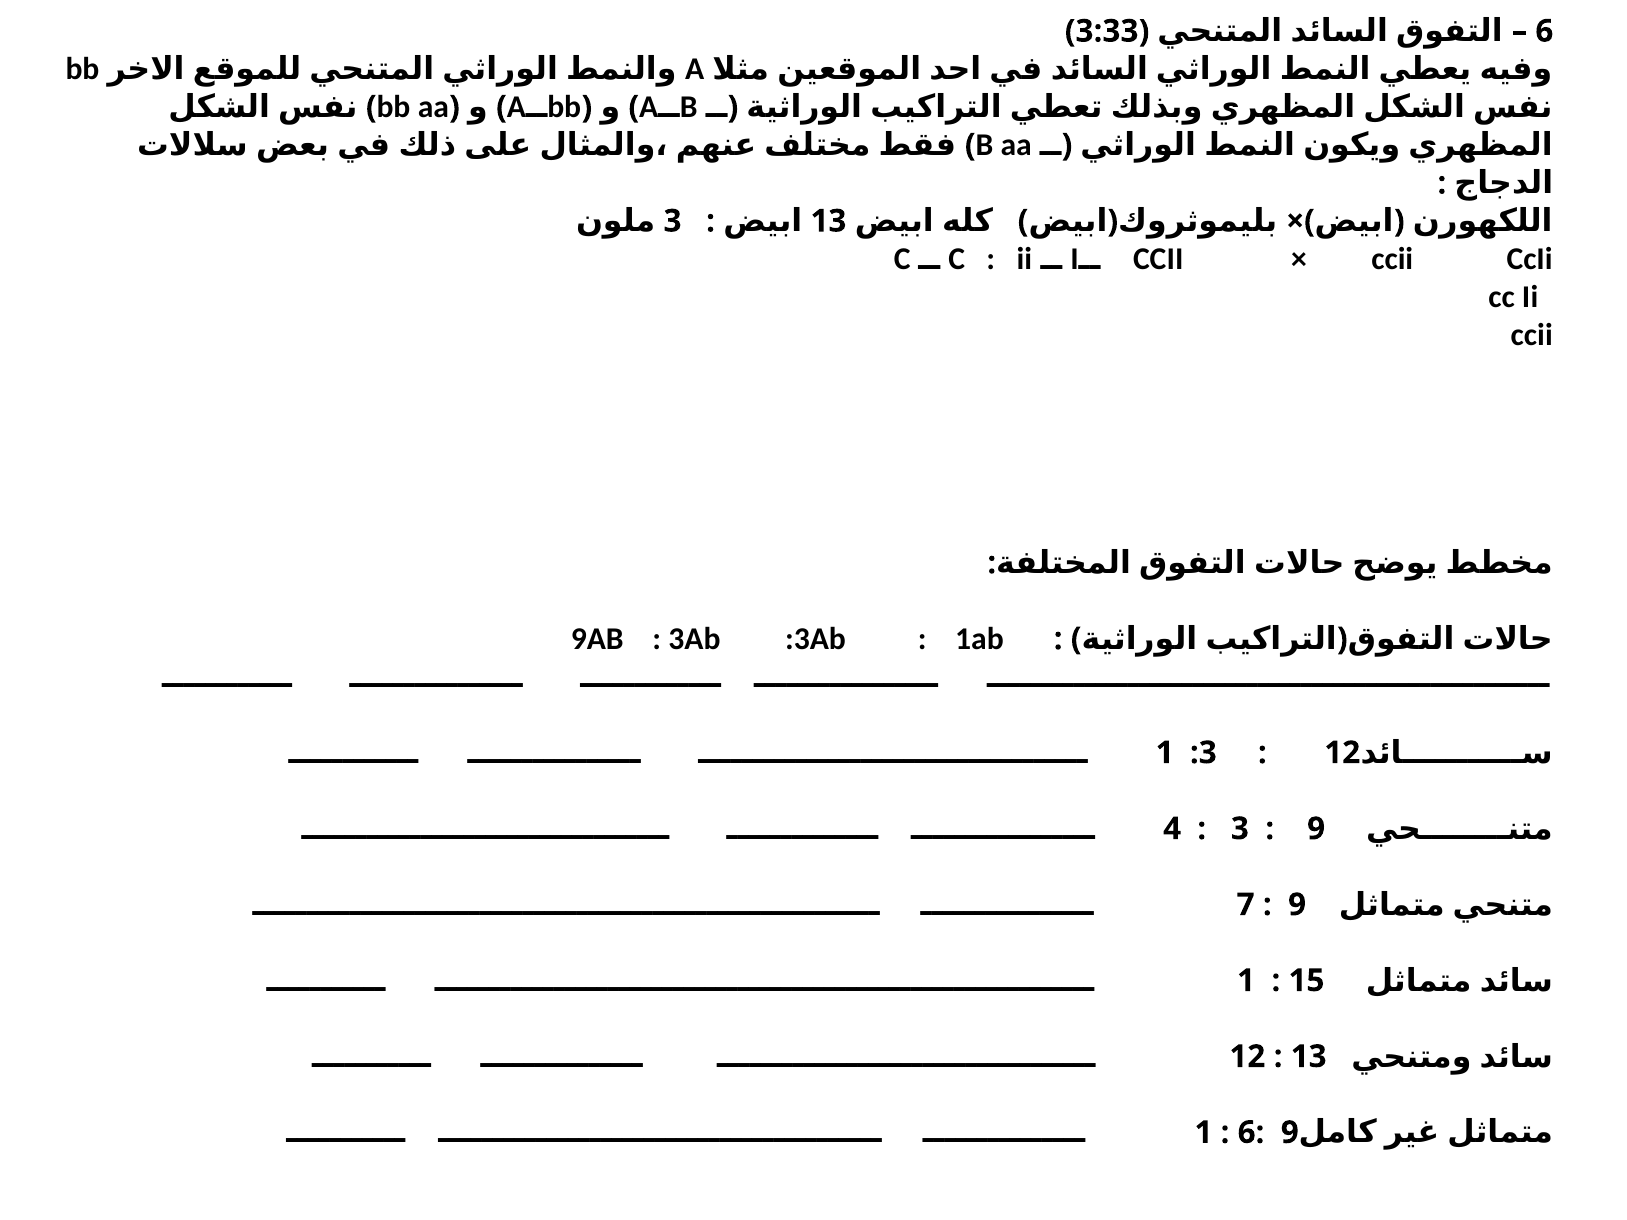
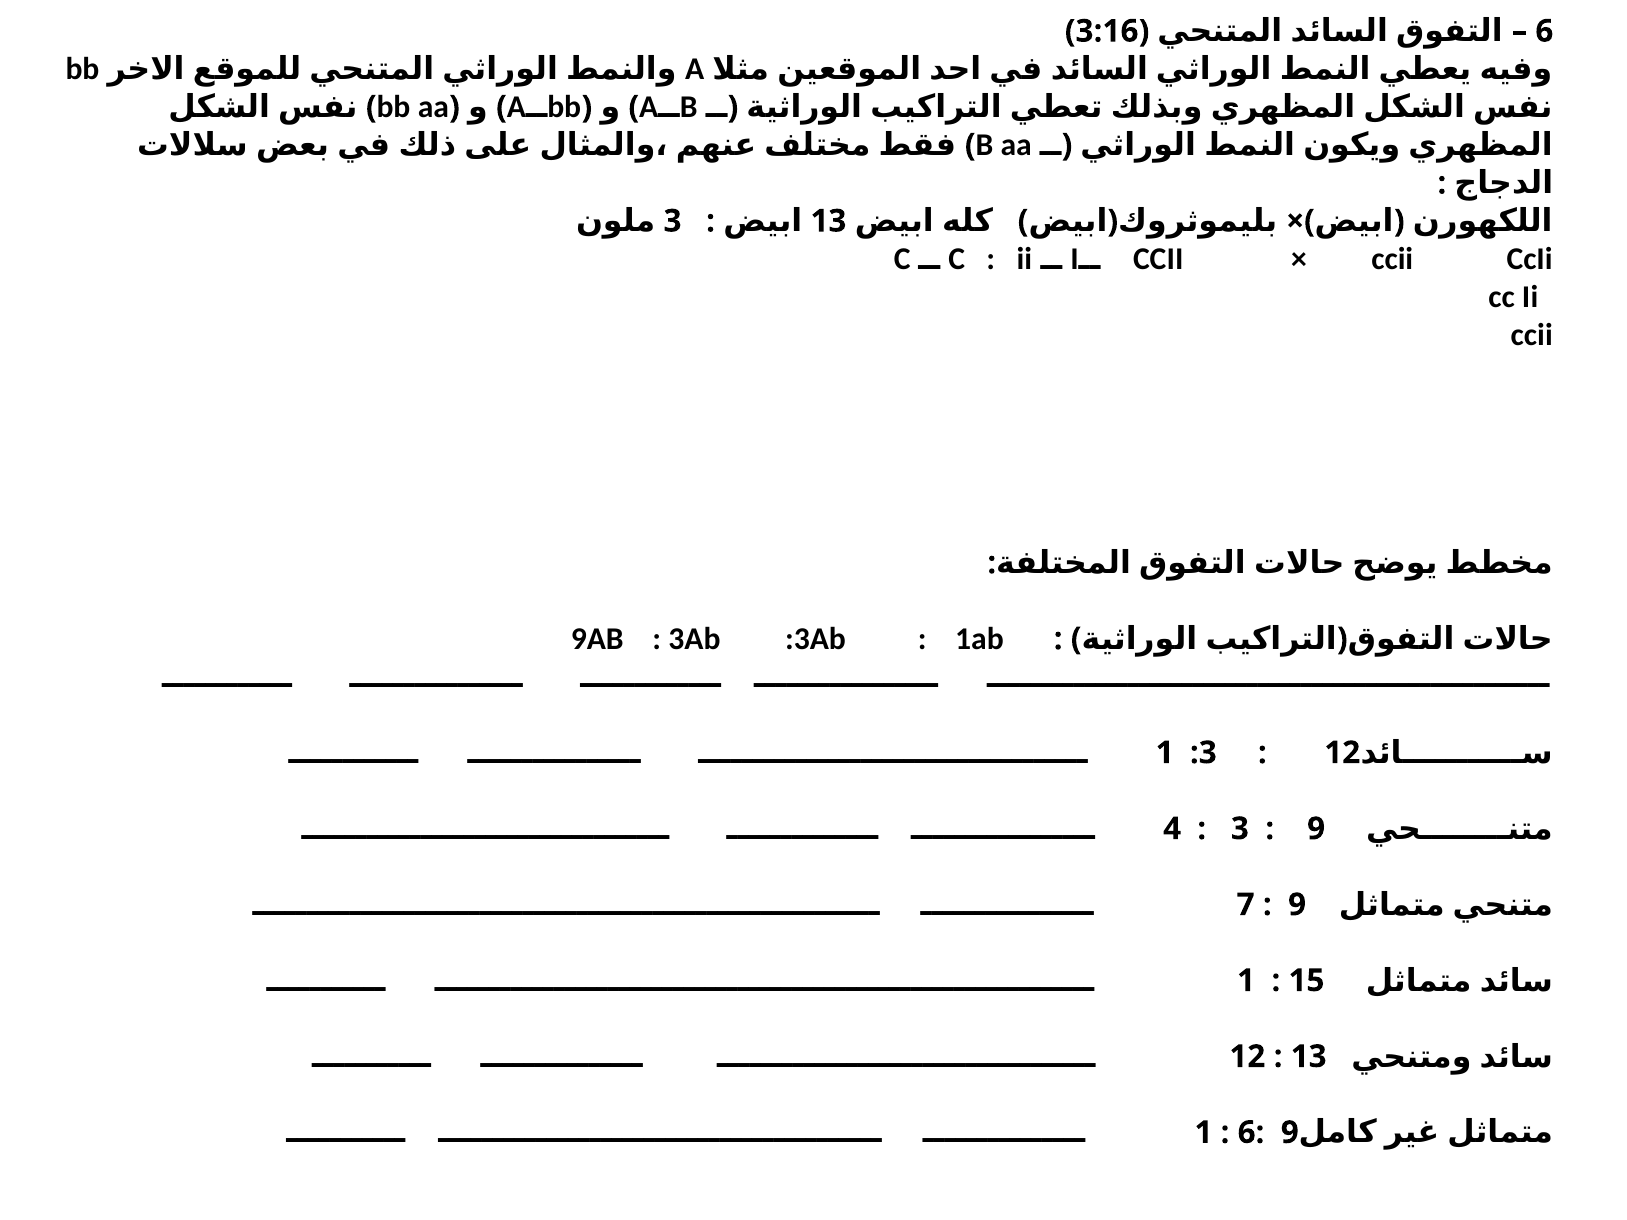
3:33: 3:33 -> 3:16 (1107, 31)
